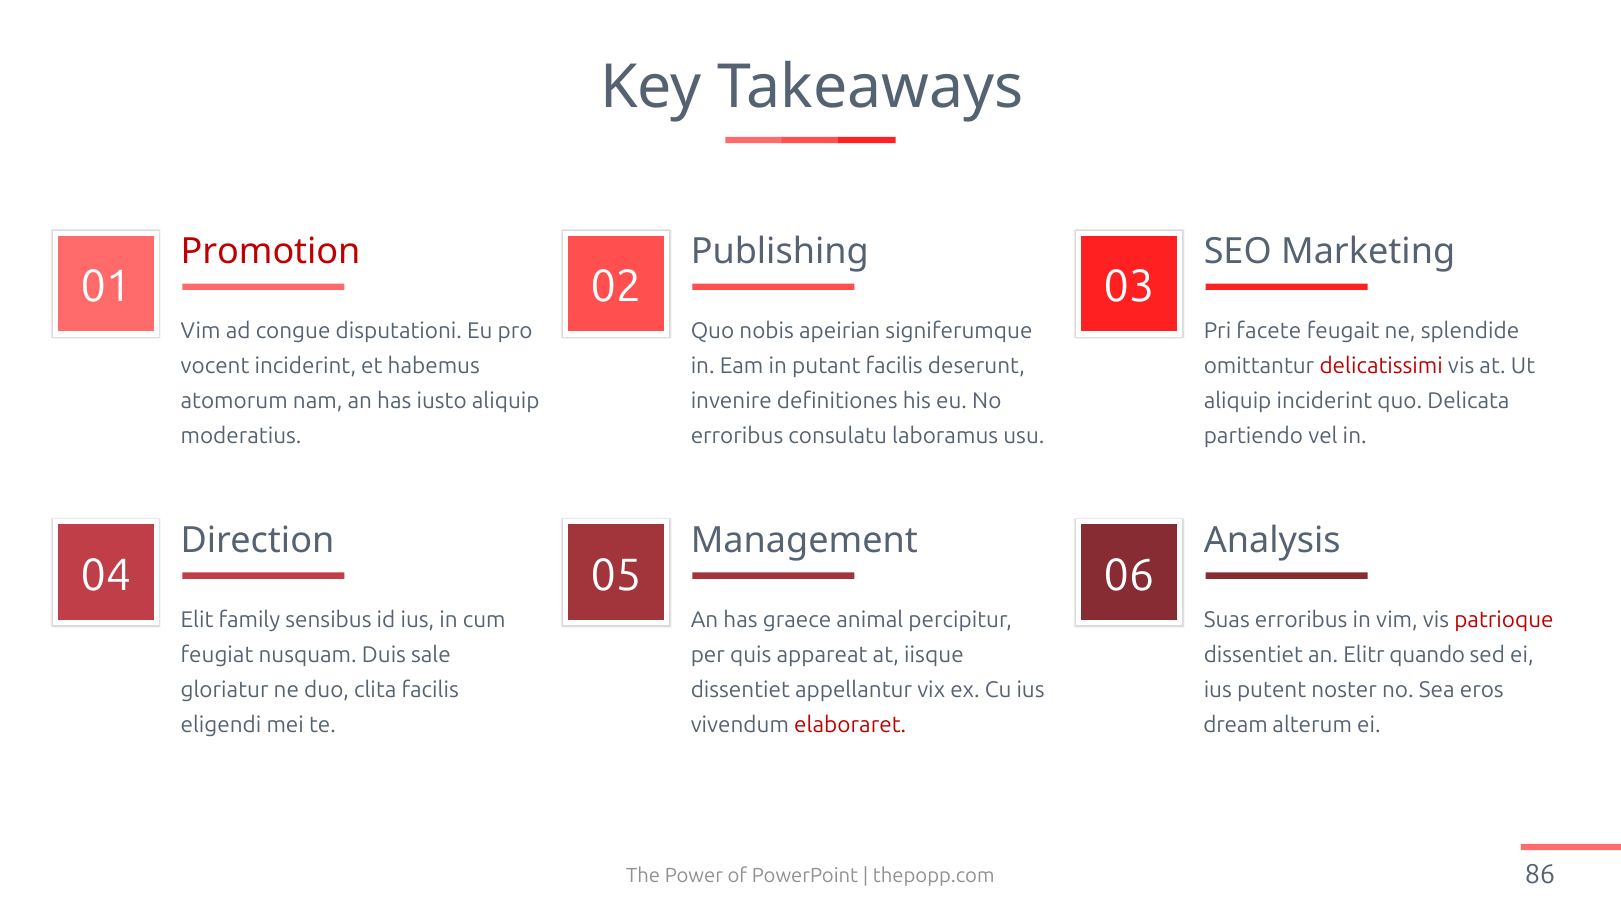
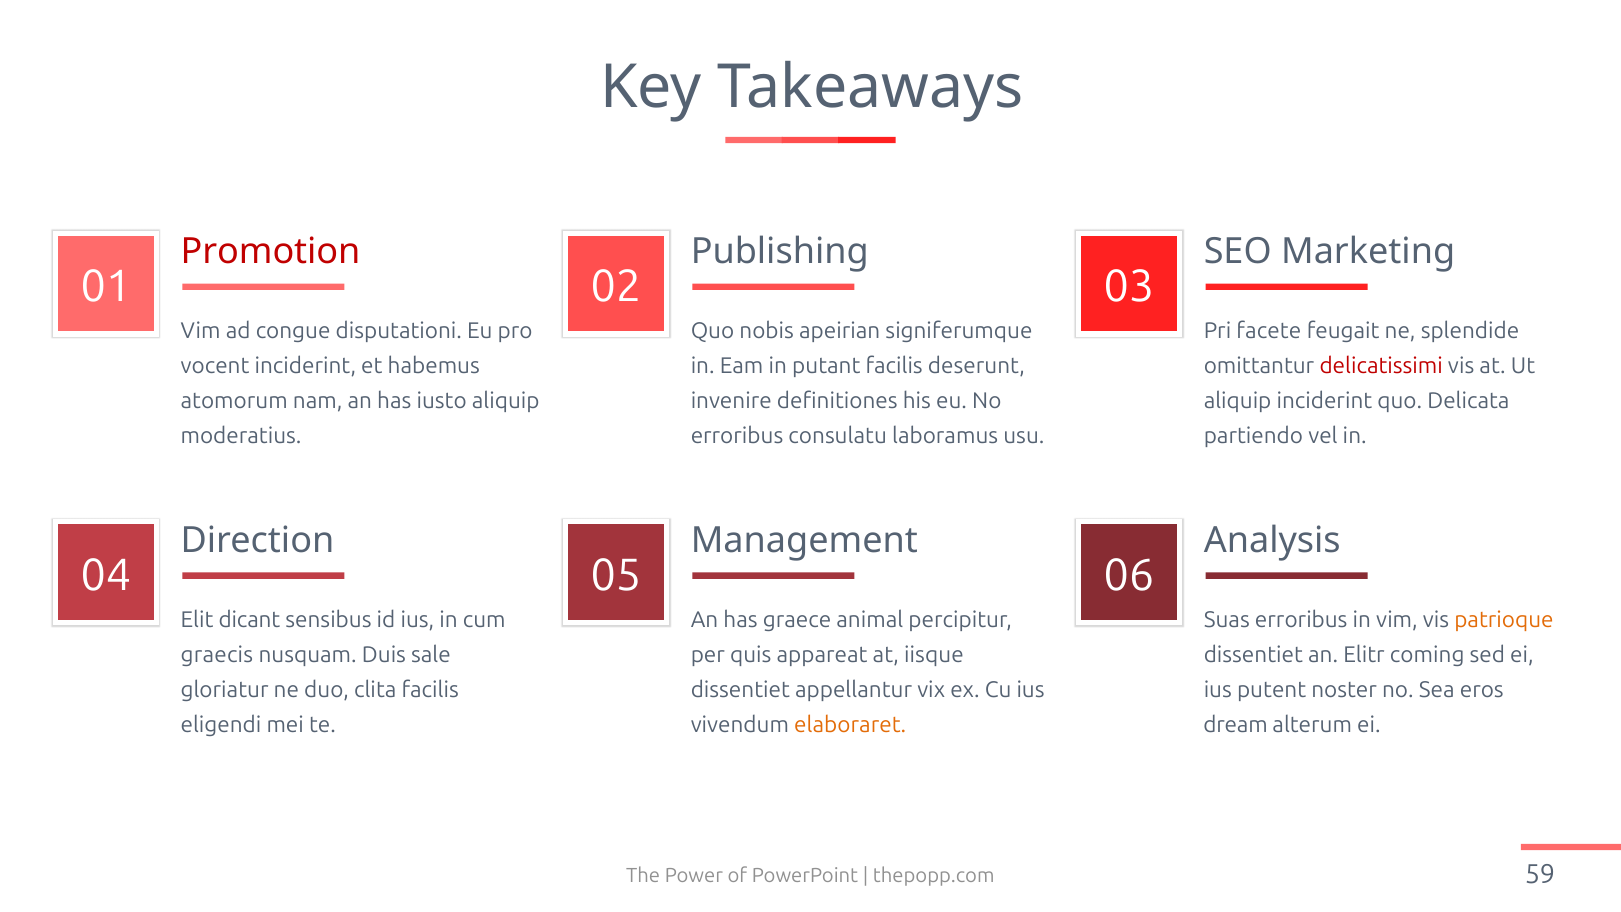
family: family -> dicant (249, 619)
patrioque colour: red -> orange (1504, 619)
feugiat: feugiat -> graecis (217, 654)
quando: quando -> coming (1427, 654)
elaboraret colour: red -> orange (850, 725)
86: 86 -> 59 (1540, 874)
